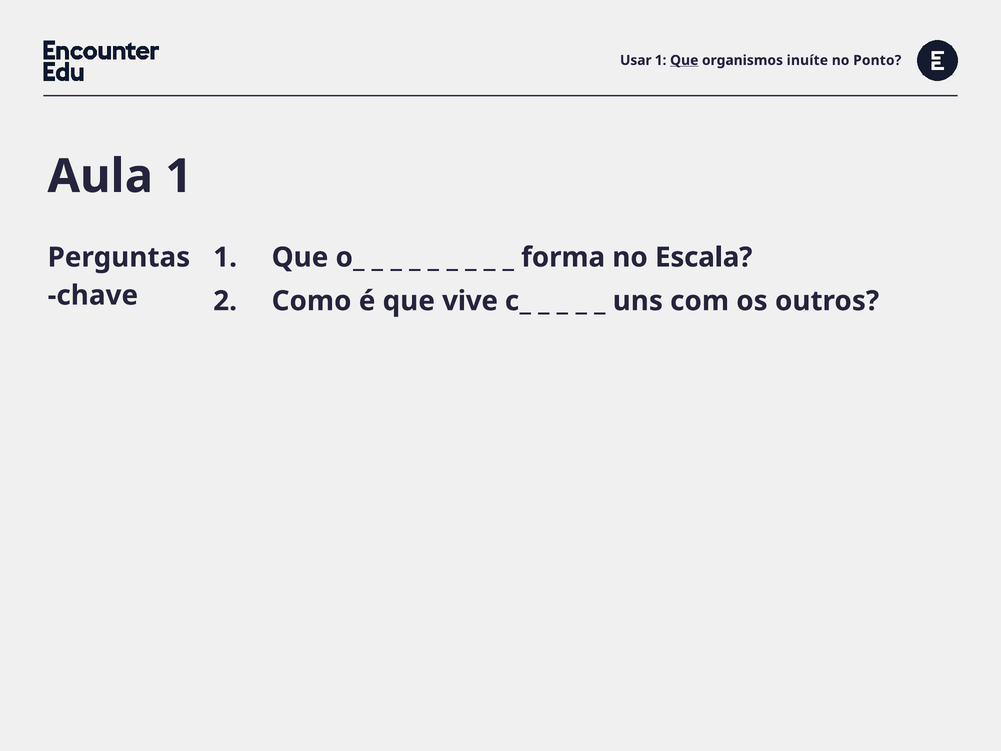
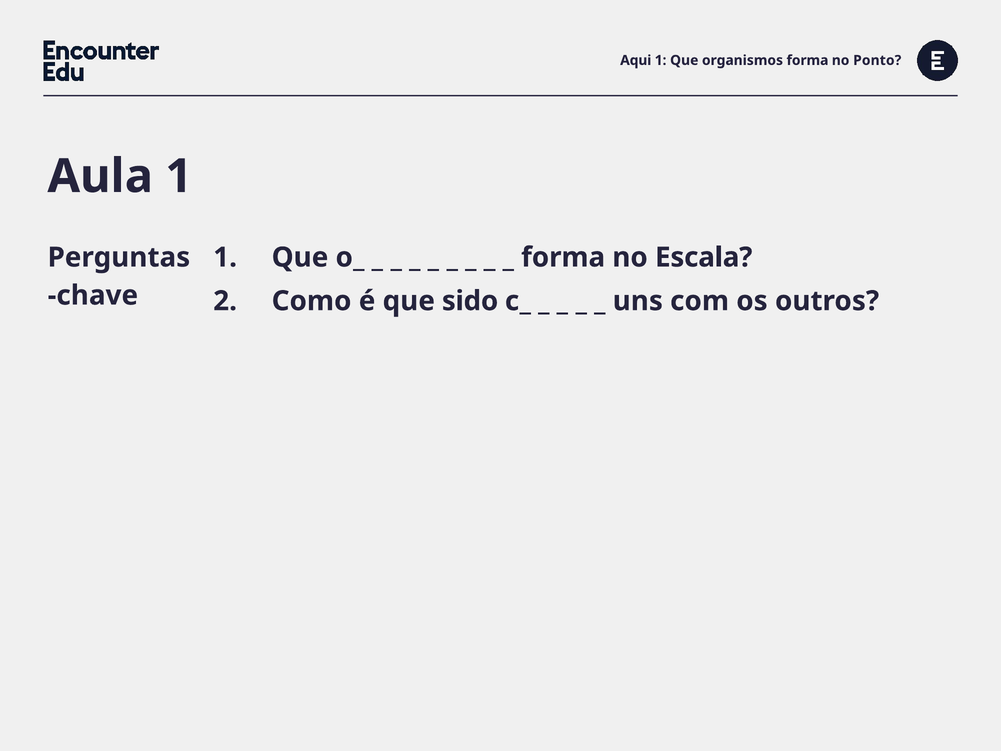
Usar: Usar -> Aqui (636, 60)
Que underline: present -> none (684, 60)
organismos inuíte: inuíte -> forma (807, 60)
vive: vive -> sido (470, 301)
